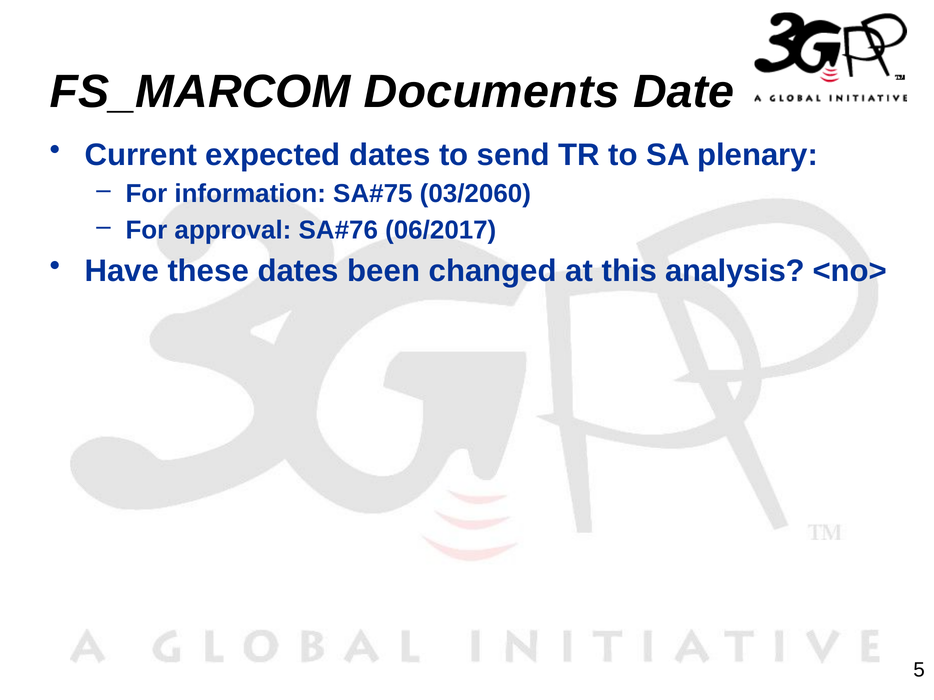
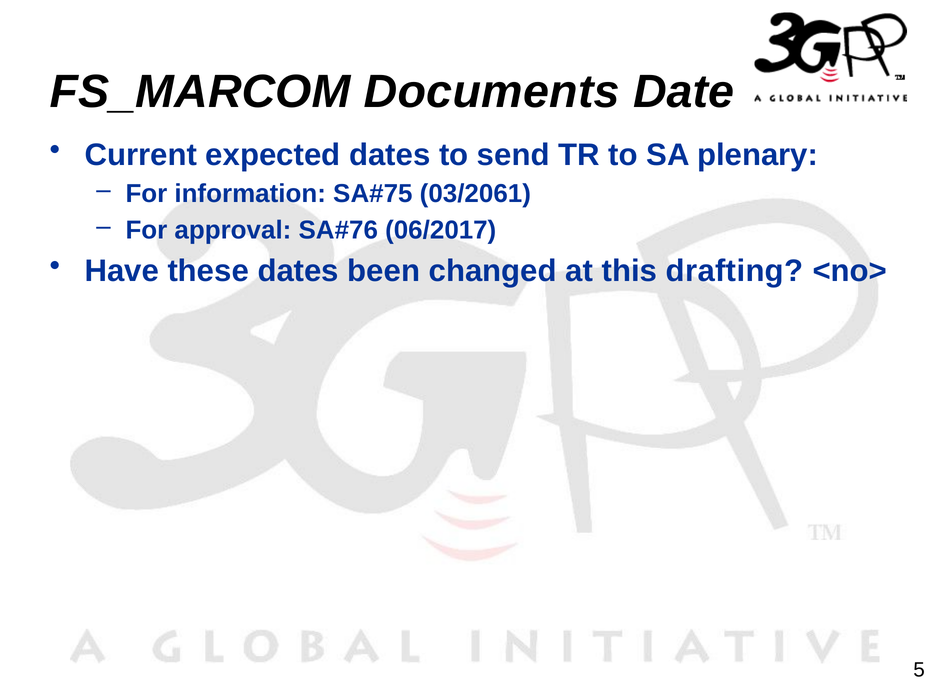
03/2060: 03/2060 -> 03/2061 (475, 194)
analysis: analysis -> drafting (735, 271)
